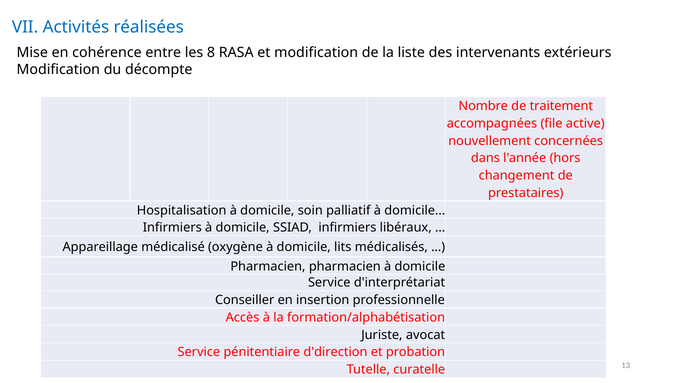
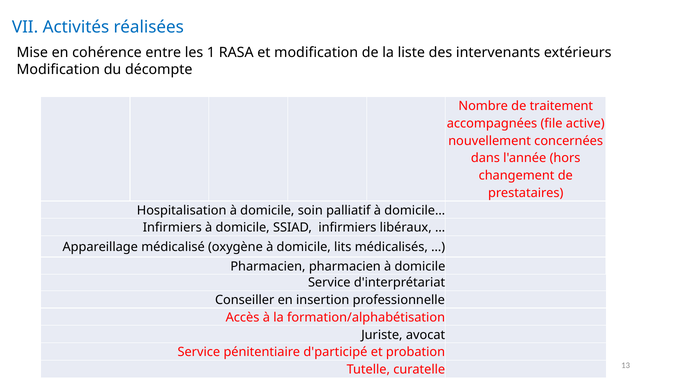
8: 8 -> 1 (211, 53)
d'direction: d'direction -> d'participé (335, 353)
